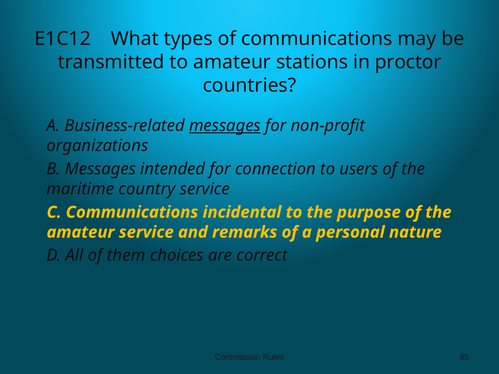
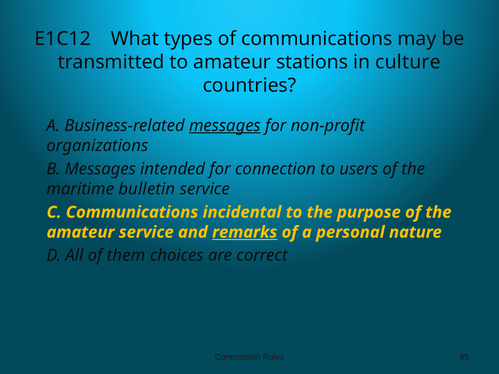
proctor: proctor -> culture (408, 62)
country: country -> bulletin (147, 189)
remarks underline: none -> present (245, 232)
